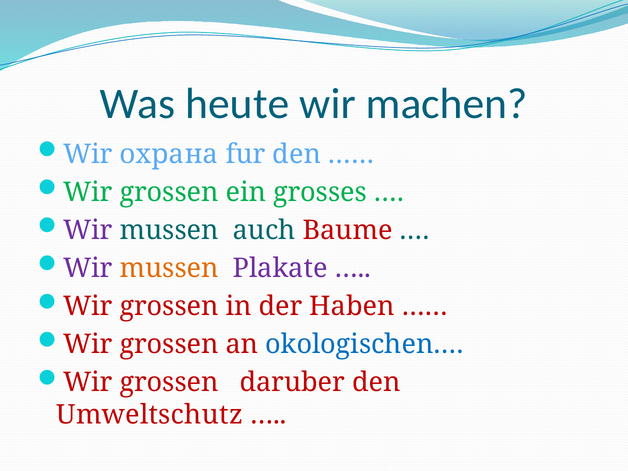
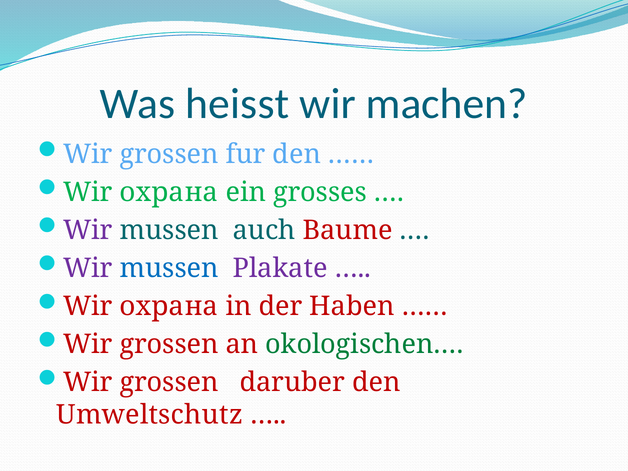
heute: heute -> heisst (237, 104)
охрана: охрана -> grossen (169, 154)
grossen: grossen -> охрана (169, 192)
mussen colour: orange -> blue (169, 268)
grossen: grossen -> охрана (169, 306)
okologischen… colour: blue -> green (364, 344)
